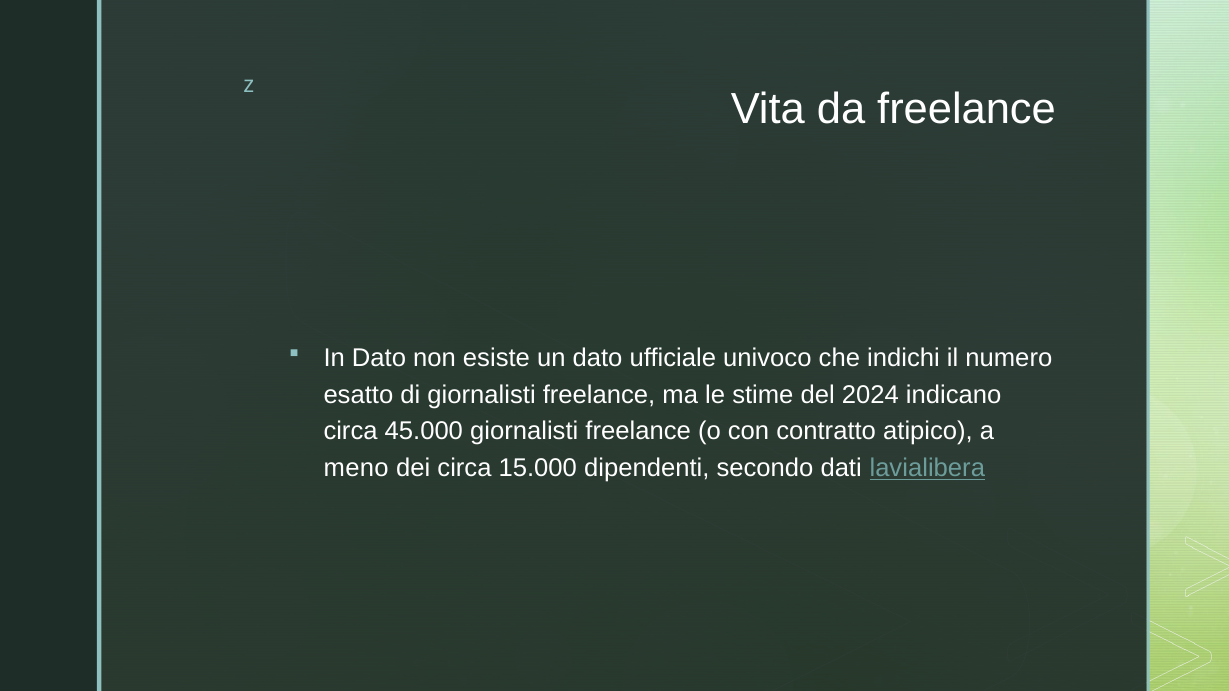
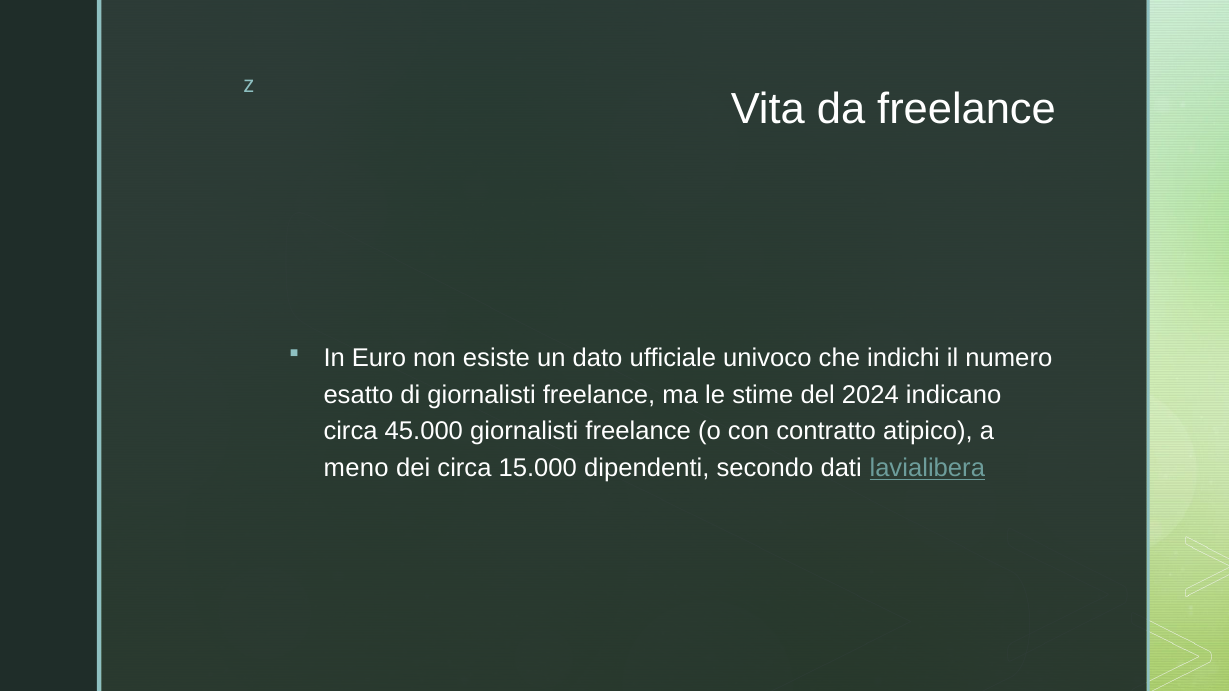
In Dato: Dato -> Euro (379, 358)
